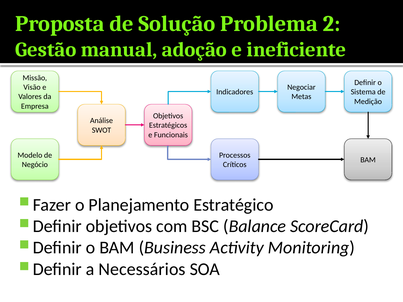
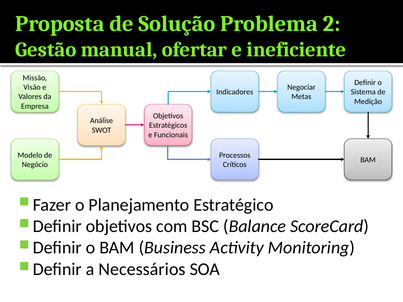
adoção: adoção -> ofertar (194, 50)
